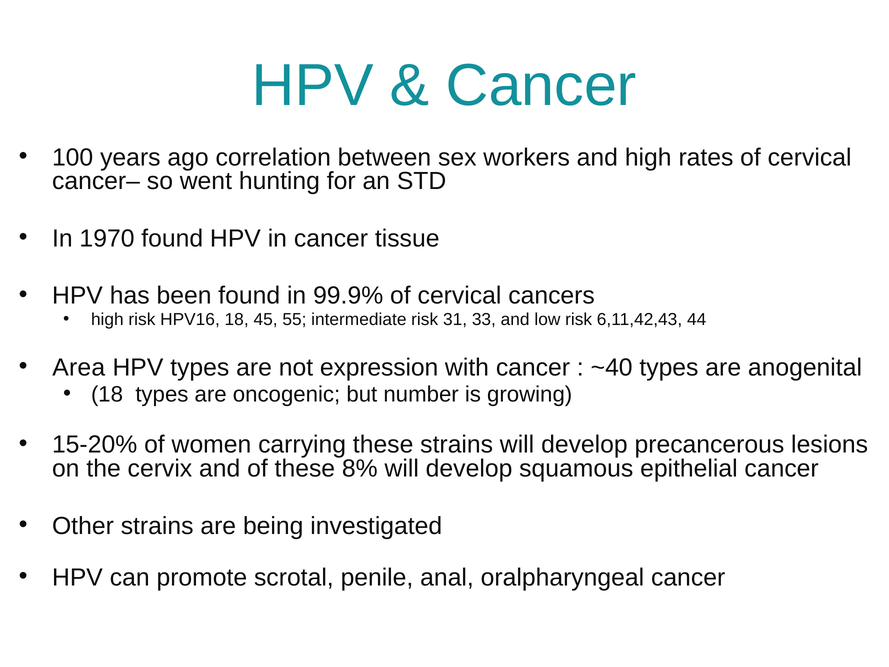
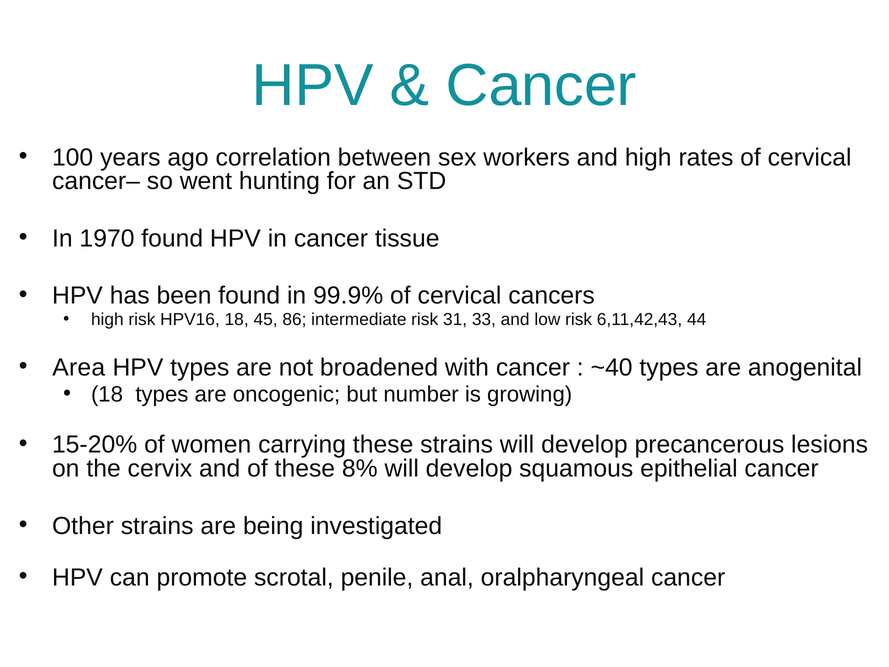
55: 55 -> 86 (294, 320)
expression: expression -> broadened (379, 367)
